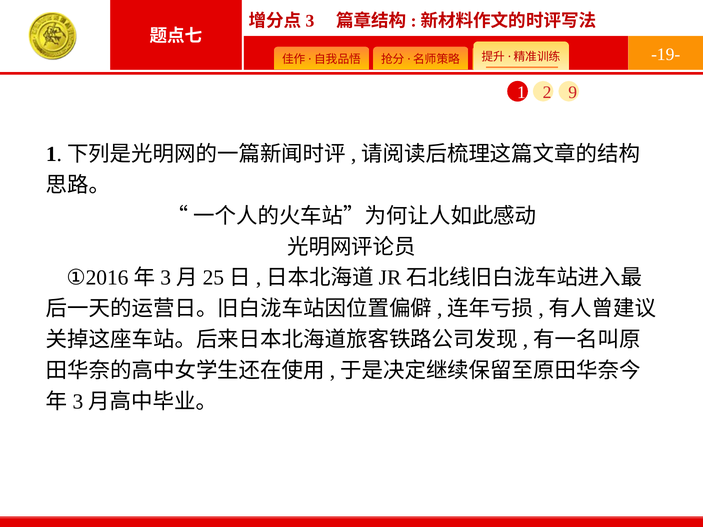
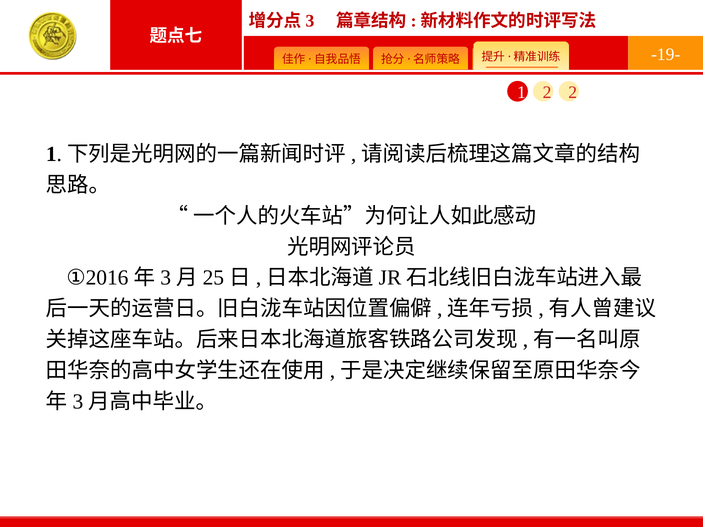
2 9: 9 -> 2 (573, 92)
